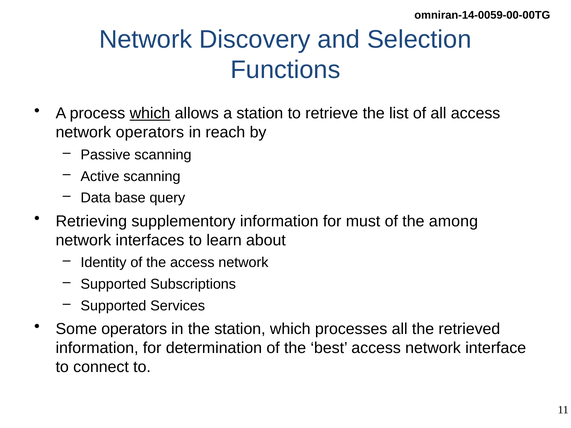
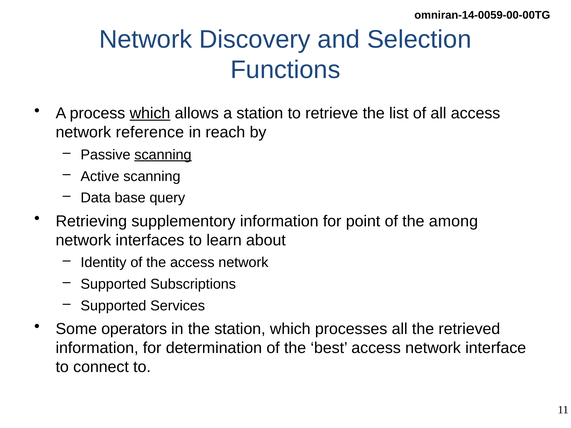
network operators: operators -> reference (150, 132)
scanning underline: none -> present (163, 155)
must: must -> point (363, 221)
